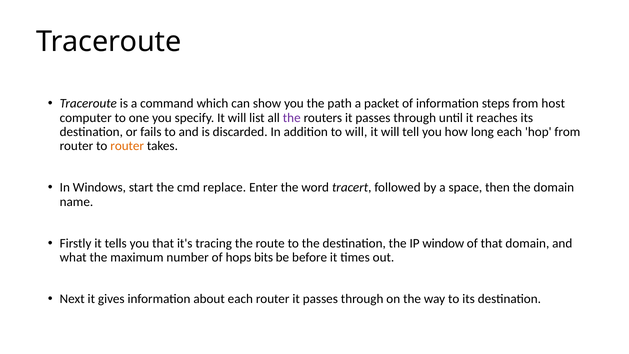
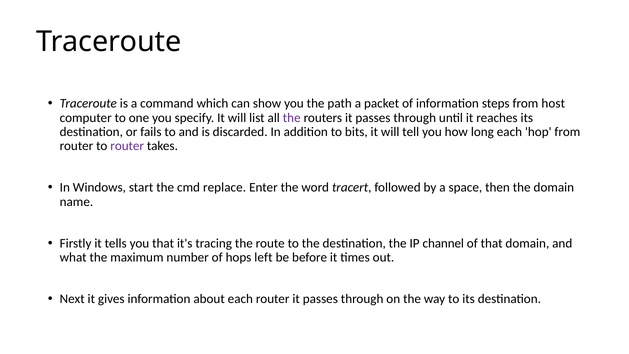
to will: will -> bits (356, 132)
router colour: orange -> purple (127, 146)
window: window -> channel (443, 243)
bits: bits -> left (263, 257)
